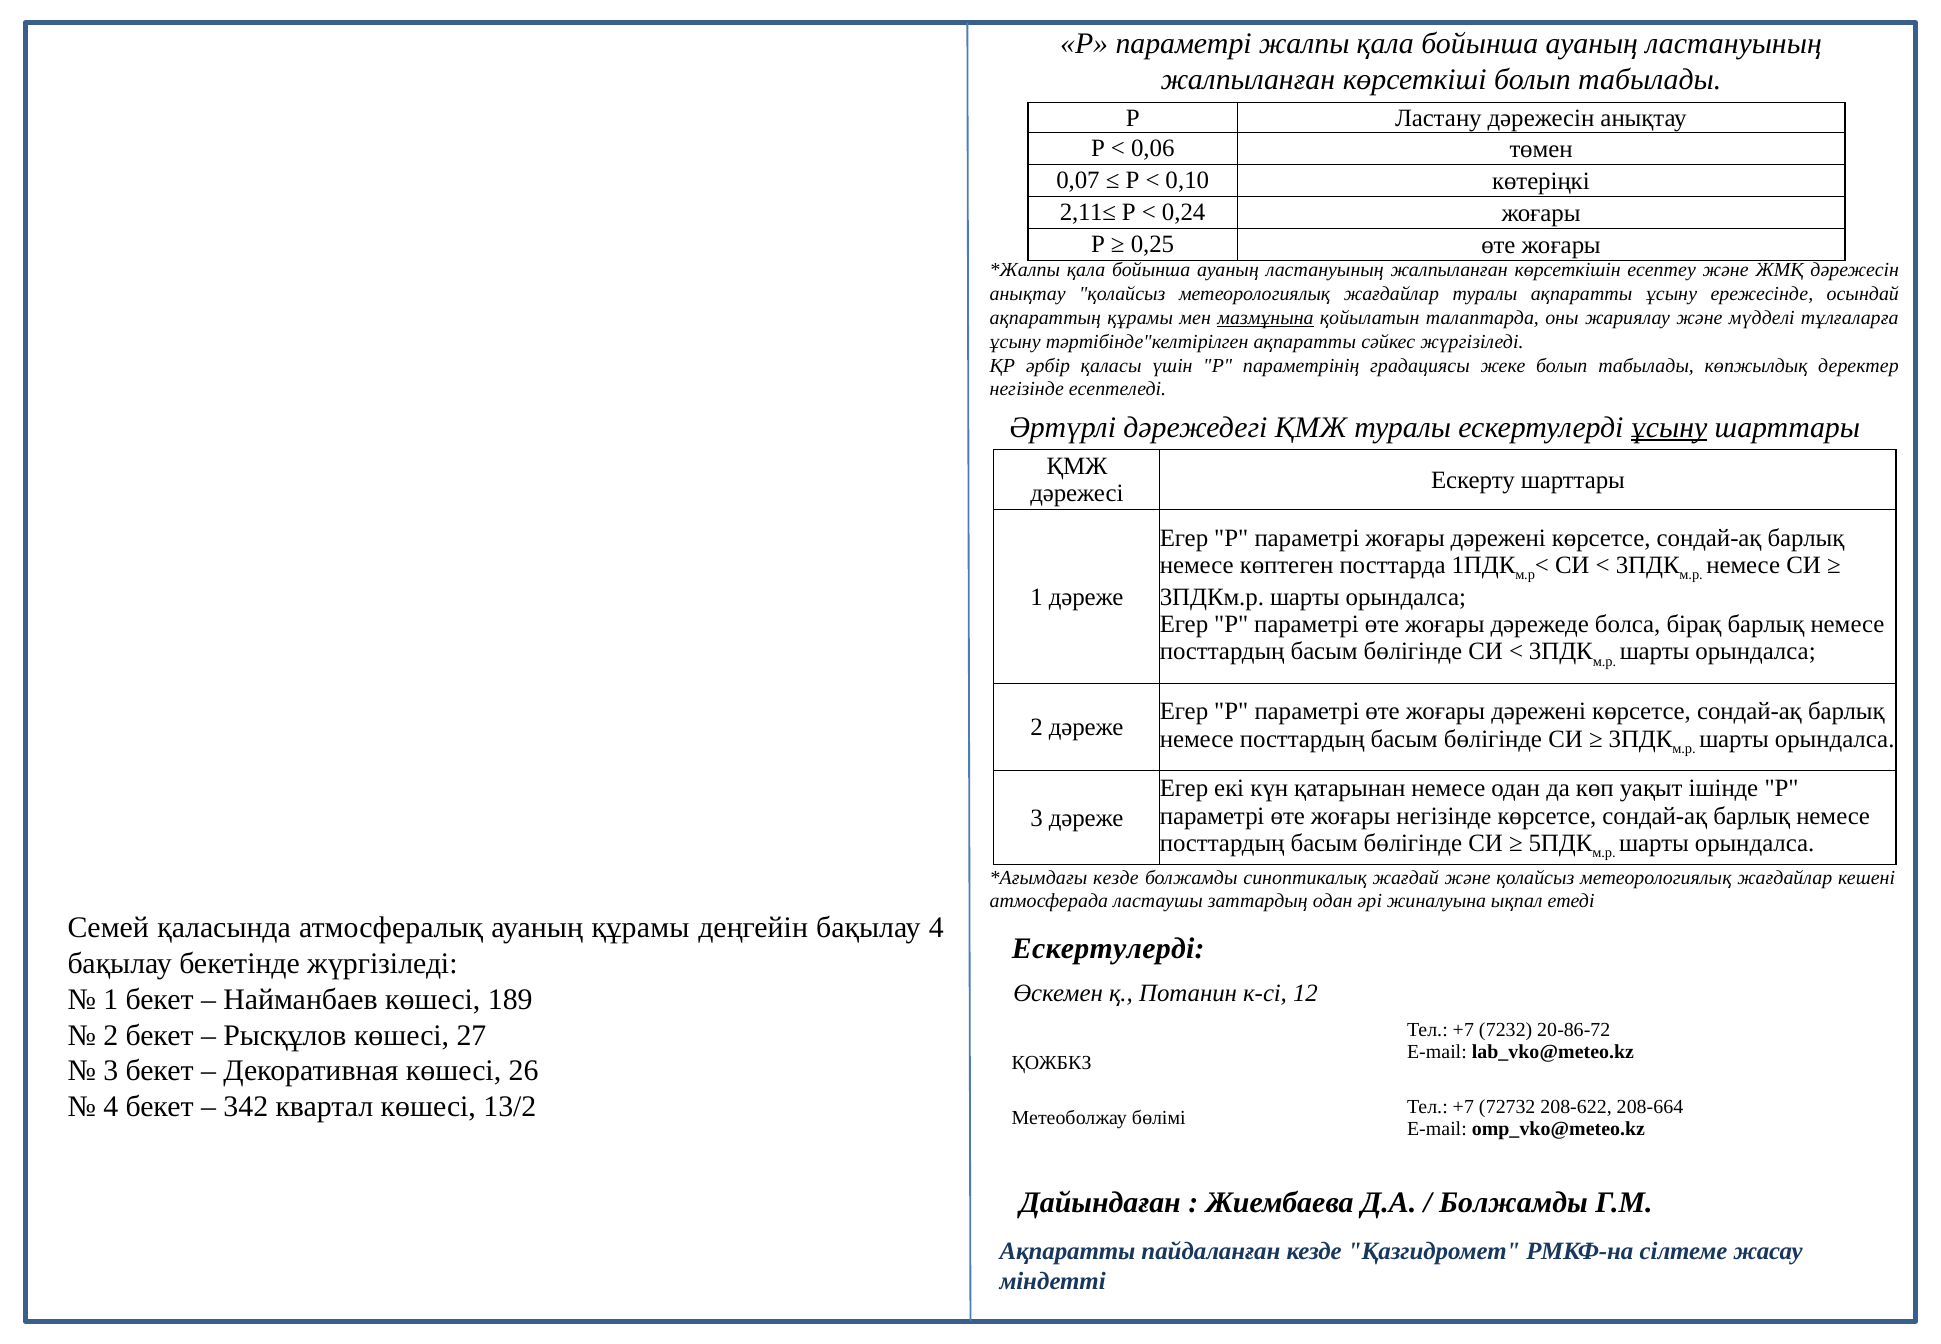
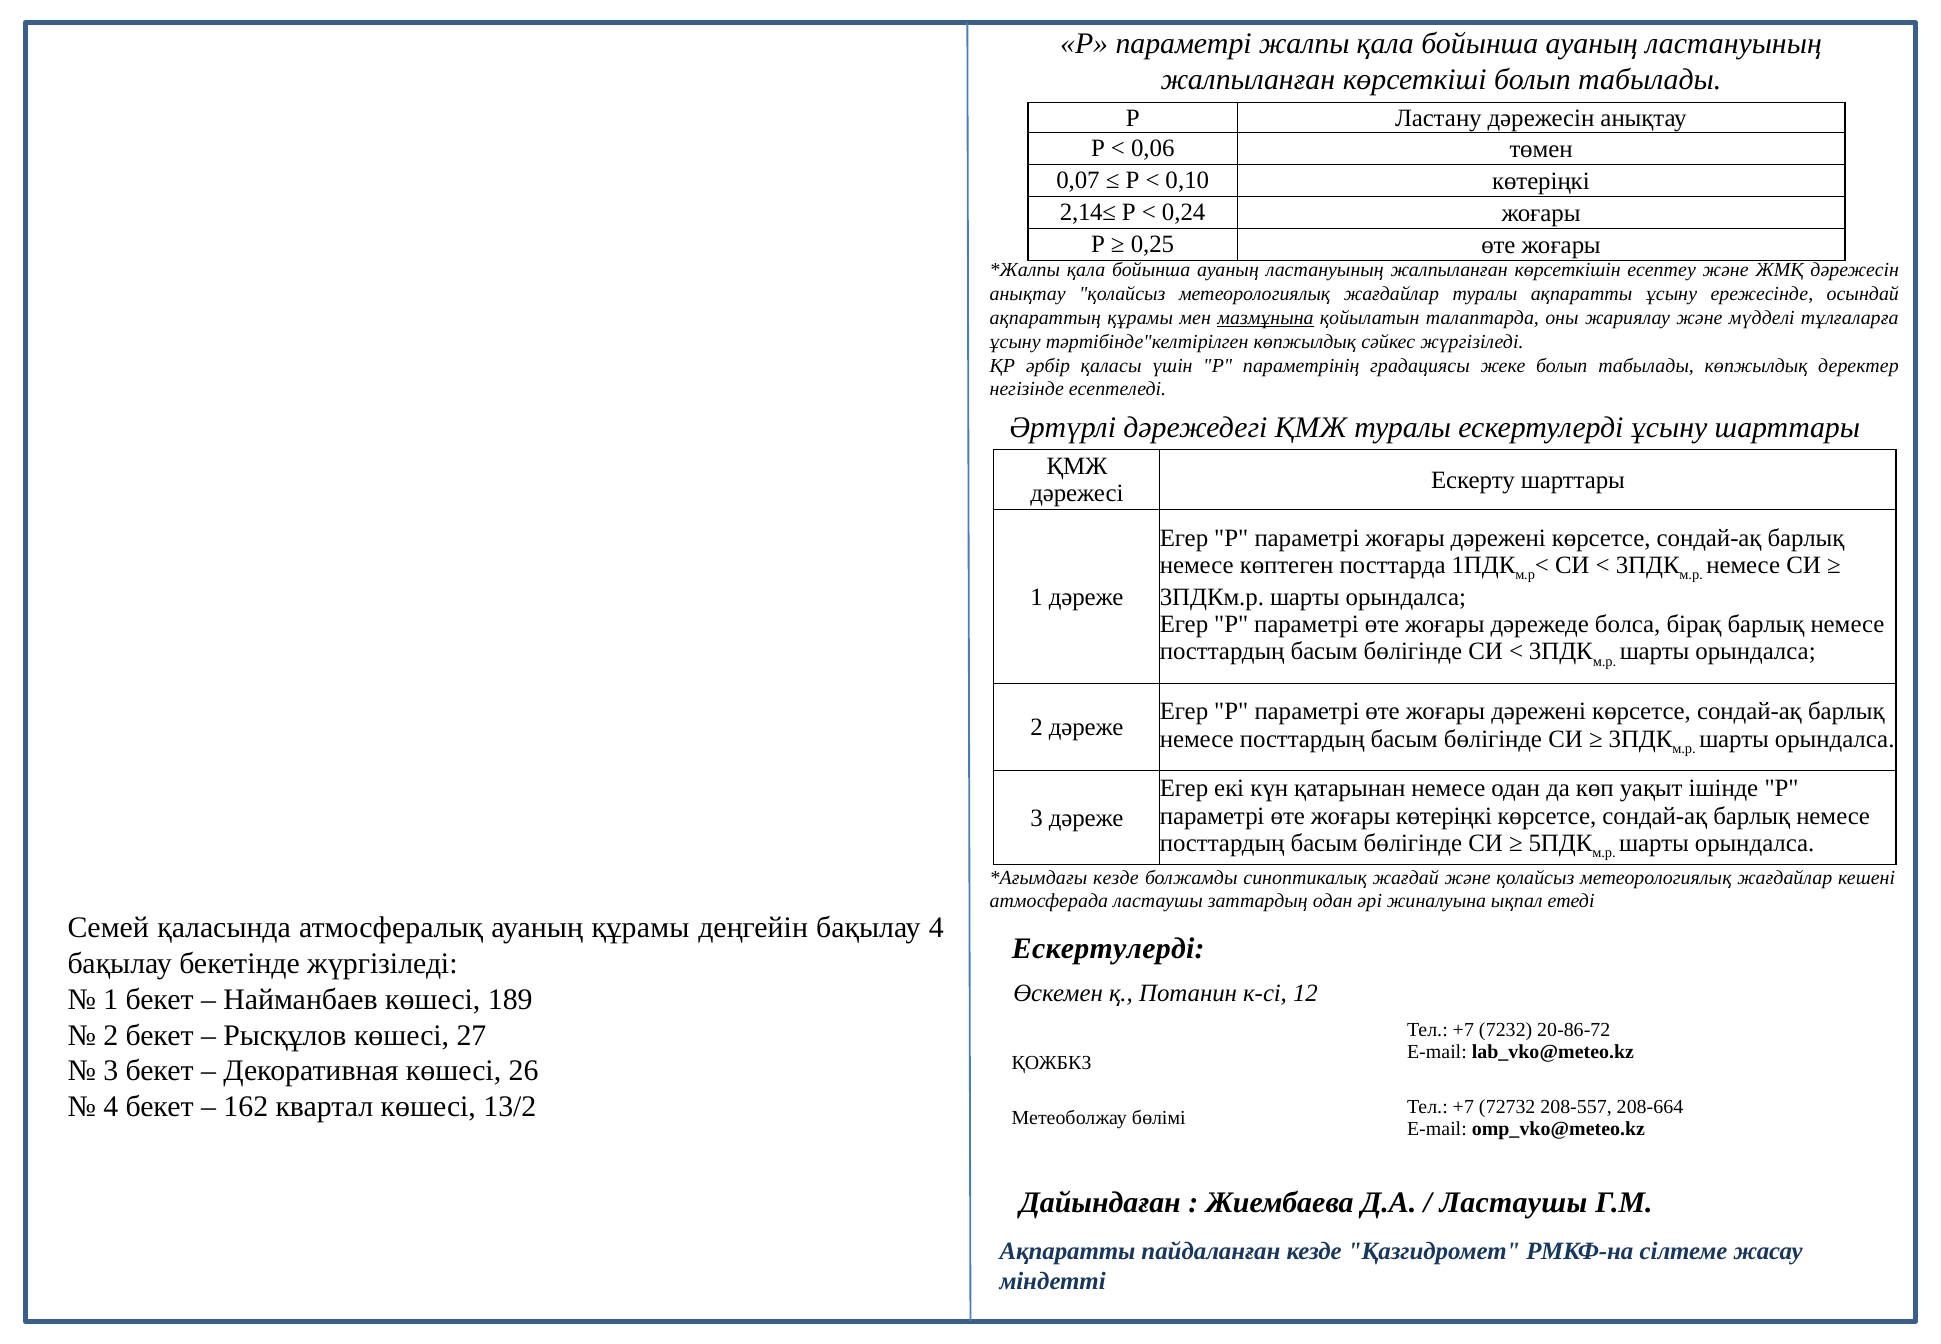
2,11≤: 2,11≤ -> 2,14≤ (1088, 213)
тәртібінде"келтірілген ақпаратты: ақпаратты -> көпжылдық (1305, 342)
ұсыну underline: present -> none (1669, 427)
жоғары негізінде: негізінде -> көтеріңкі (1444, 816)
342: 342 -> 162 (246, 1107)
208-622: 208-622 -> 208-557 (1576, 1107)
Болжамды: Болжамды -> Ластаушы (1513, 1203)
